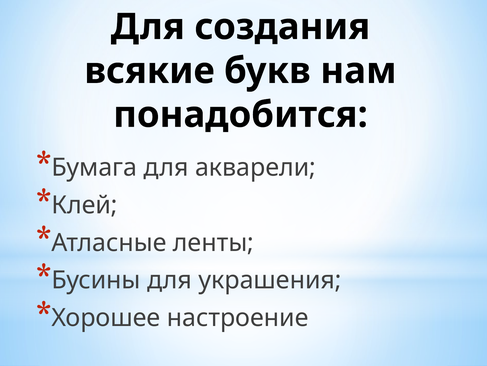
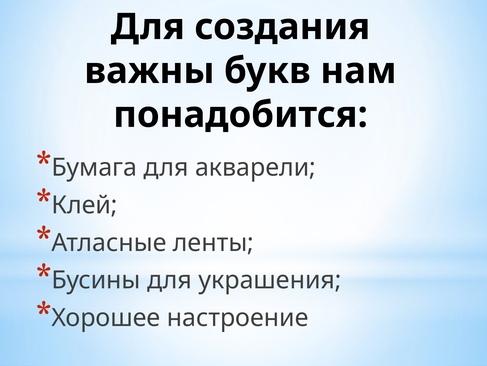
всякие: всякие -> важны (149, 71)
